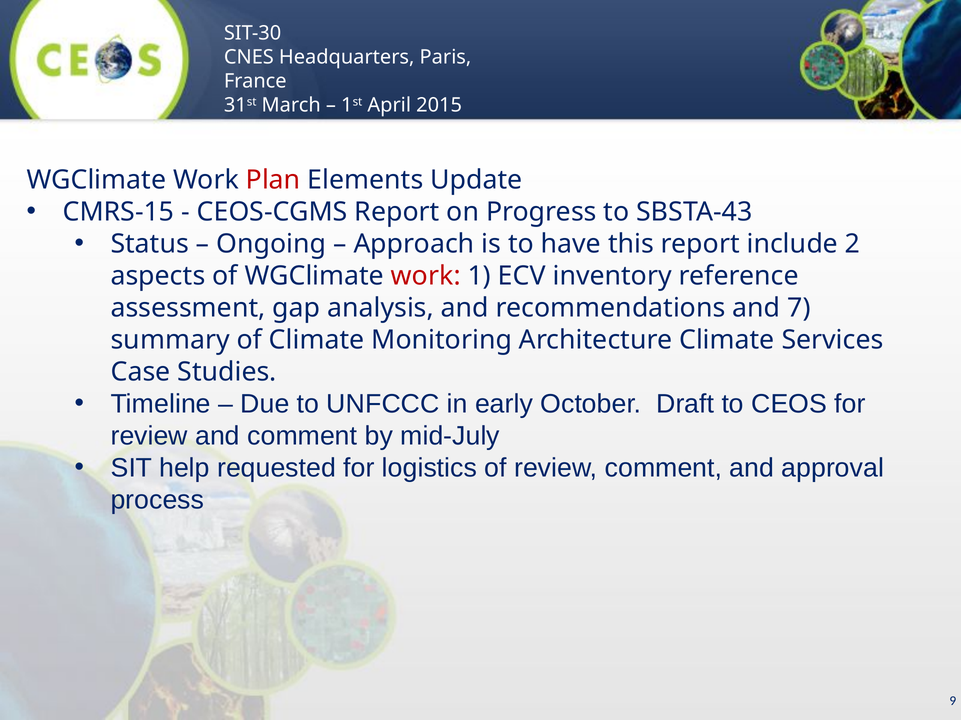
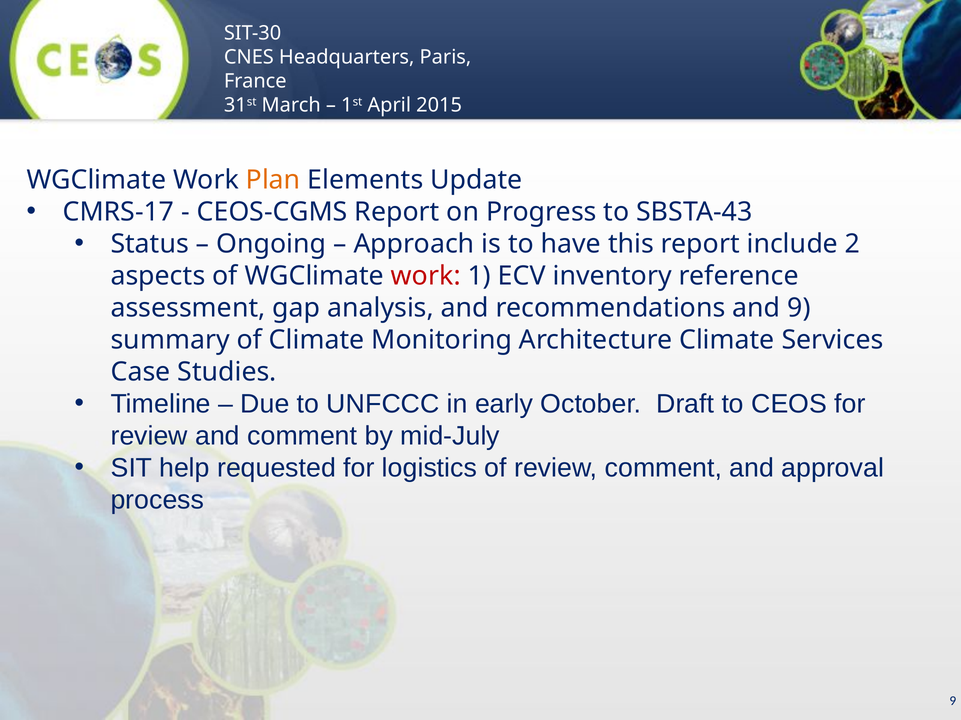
Plan colour: red -> orange (273, 180)
CMRS-15: CMRS-15 -> CMRS-17 (118, 212)
and 7: 7 -> 9 (799, 308)
